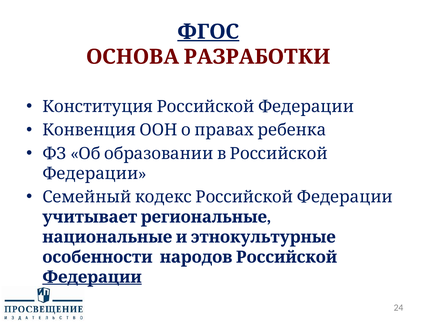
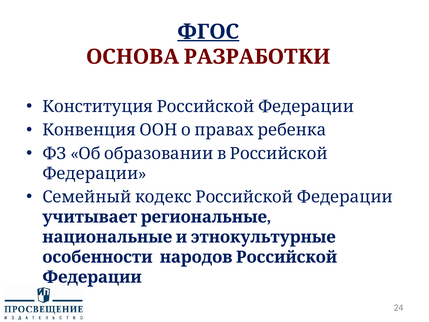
Федерации underline: present -> none (92, 277)
